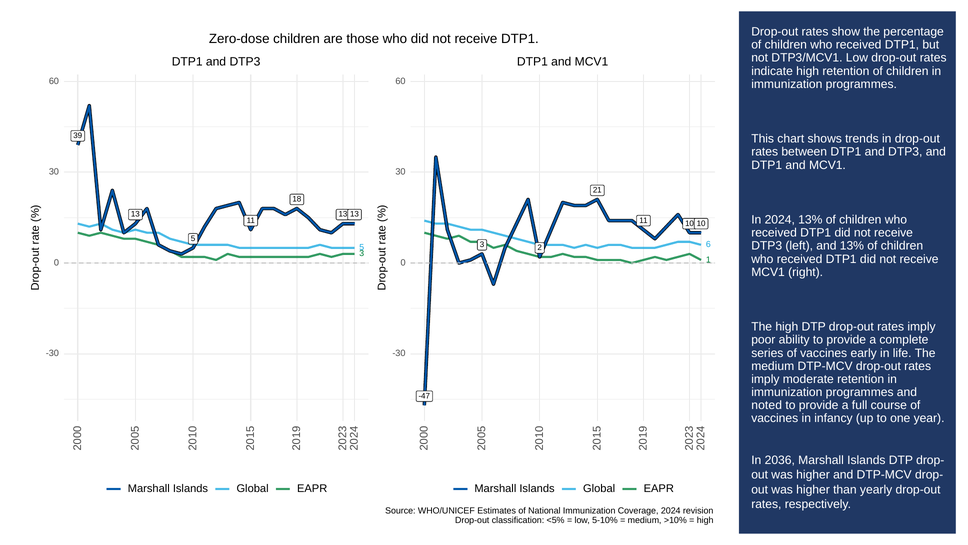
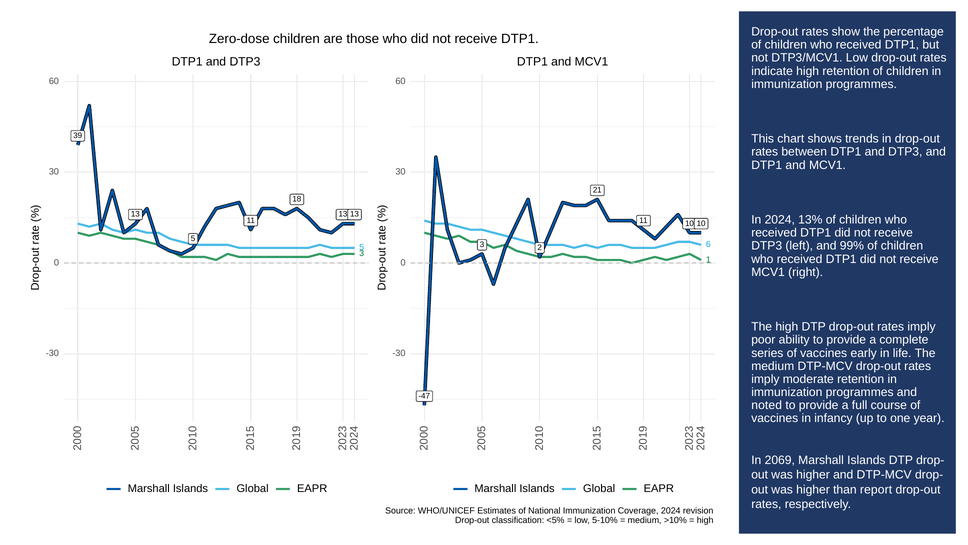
and 13%: 13% -> 99% (852, 246)
2036: 2036 -> 2069 (780, 460)
yearly: yearly -> report (876, 489)
